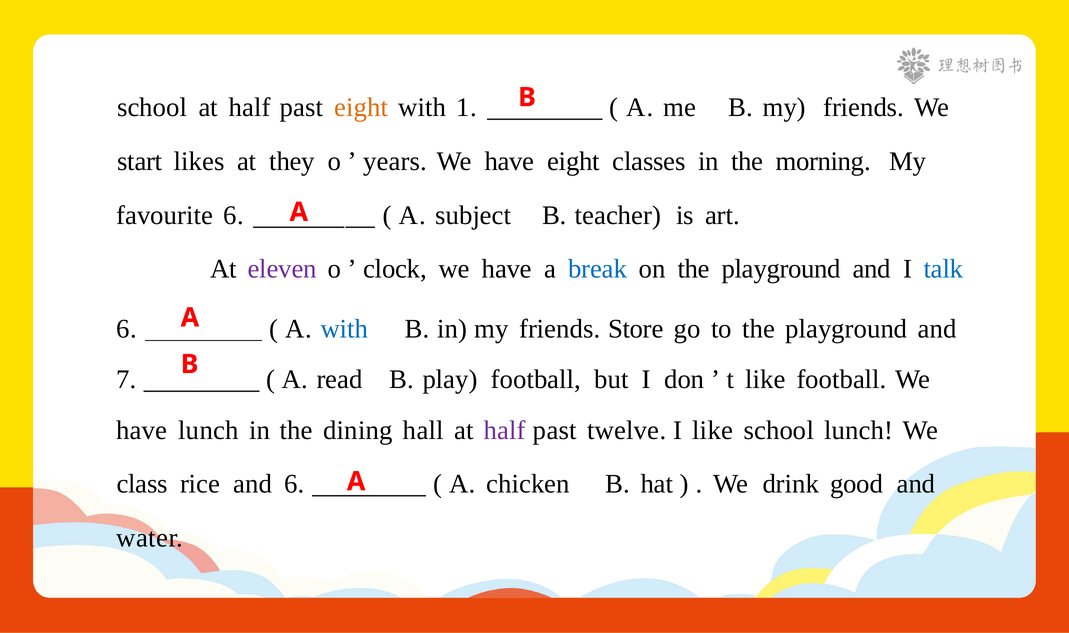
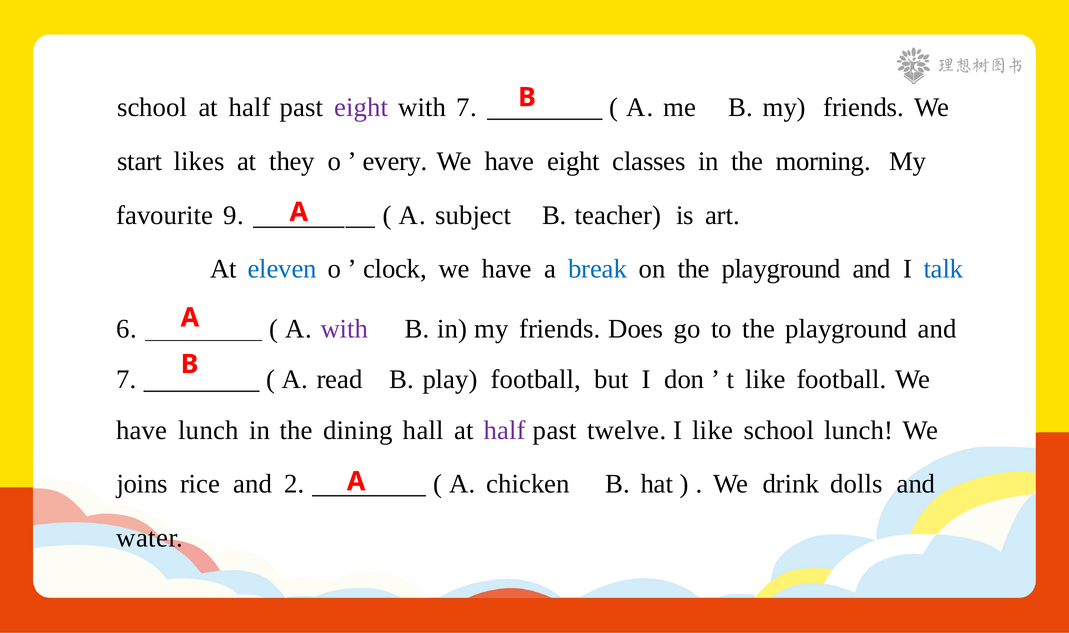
eight colour: orange -> purple (361, 107)
with 1: 1 -> 7 (467, 107)
years: years -> every (395, 161)
favourite 6: 6 -> 9 (234, 215)
eleven colour: purple -> blue (282, 269)
with colour: blue -> purple (344, 328)
Store: Store -> Does (636, 328)
class: class -> joins (142, 484)
and 6: 6 -> 2 (294, 484)
good: good -> dolls (856, 484)
